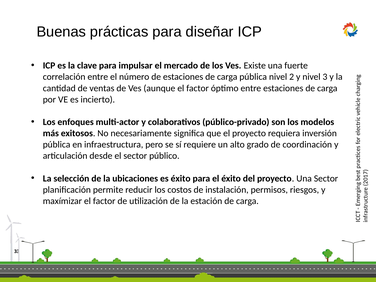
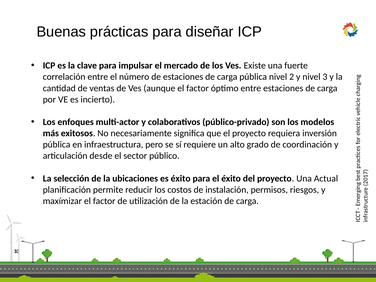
Una Sector: Sector -> Actual (326, 178)
